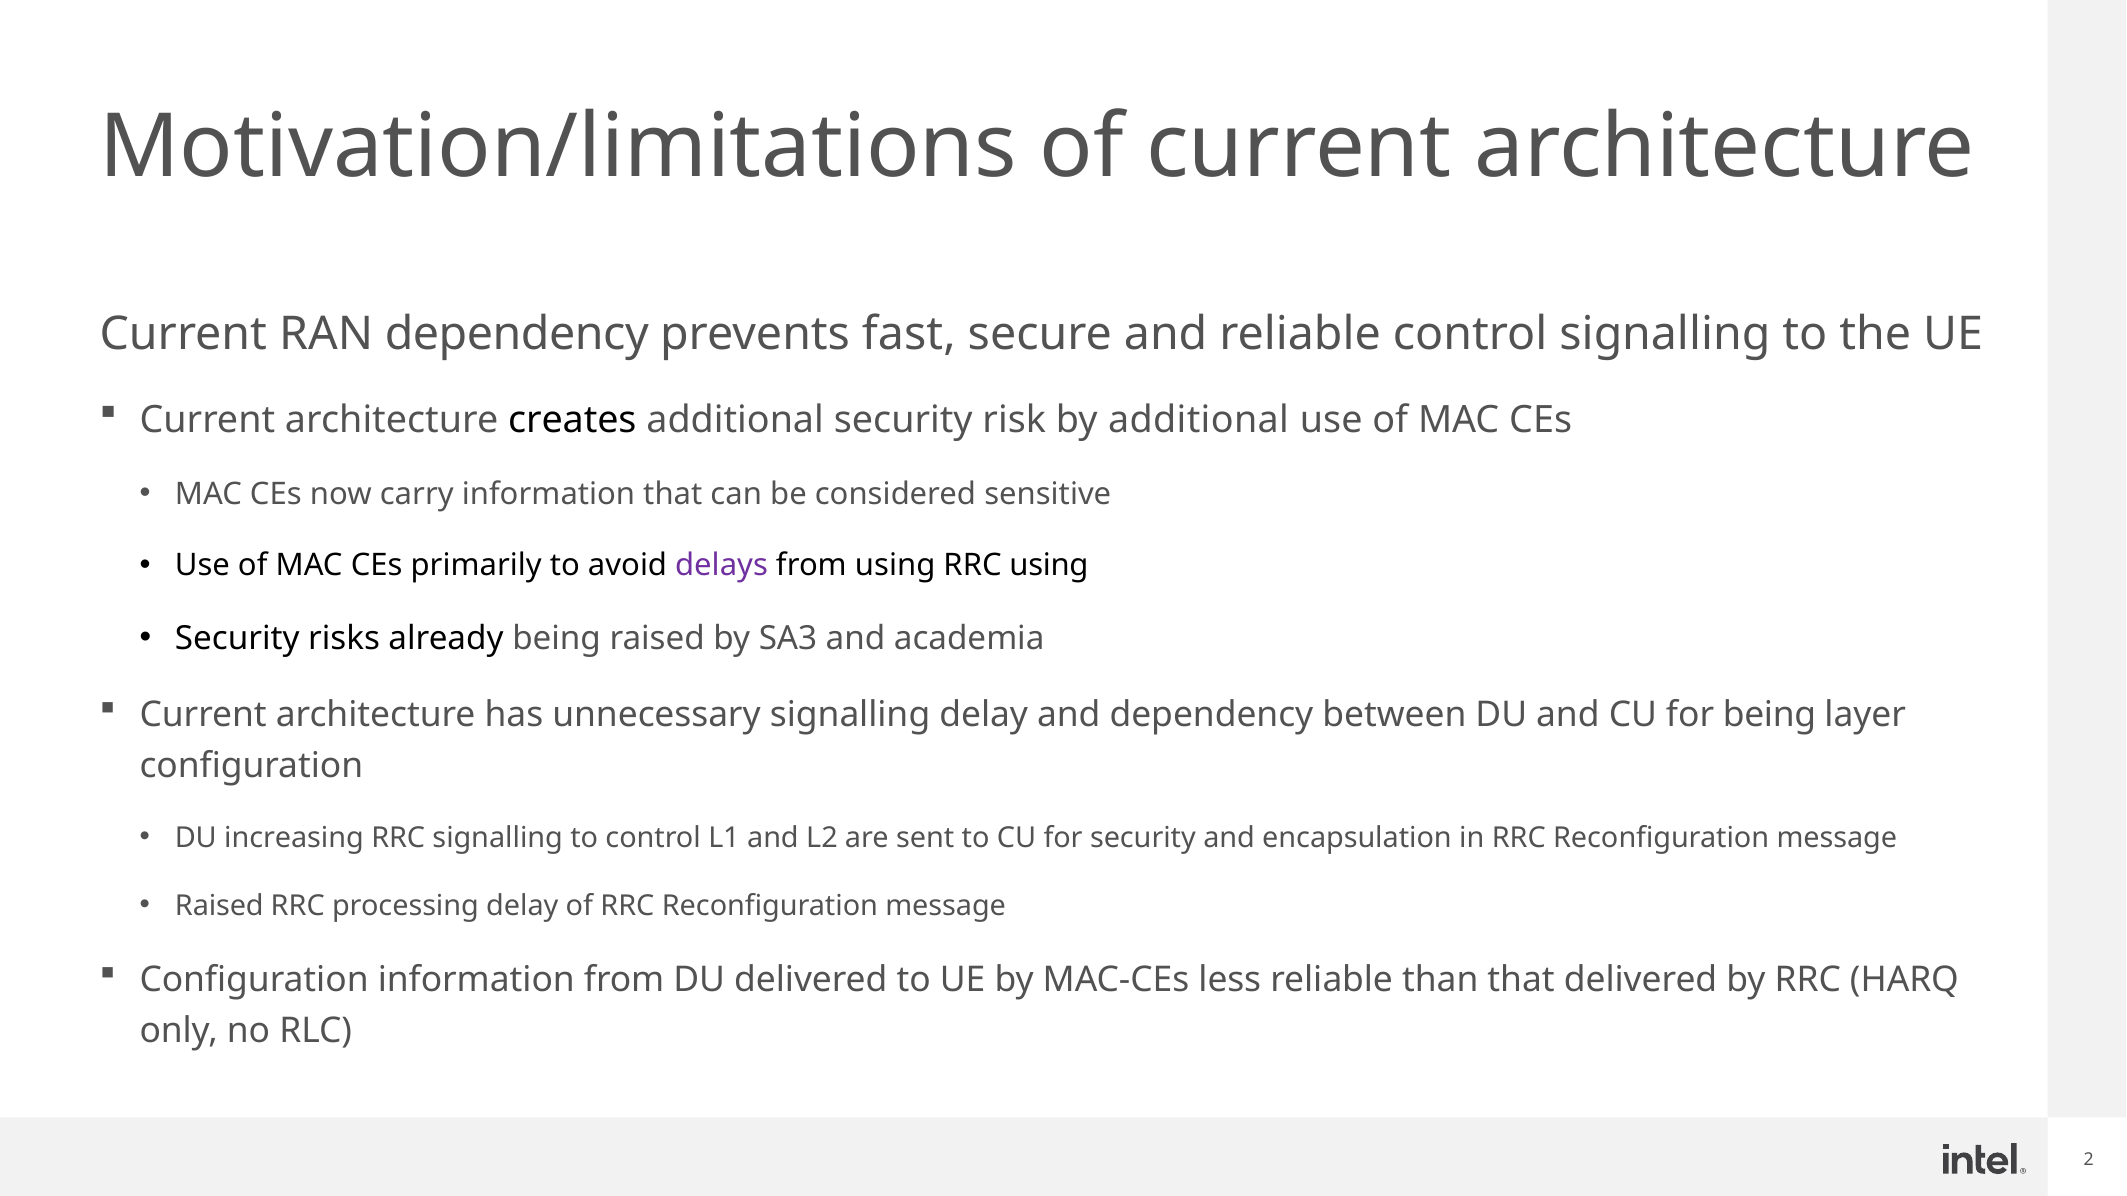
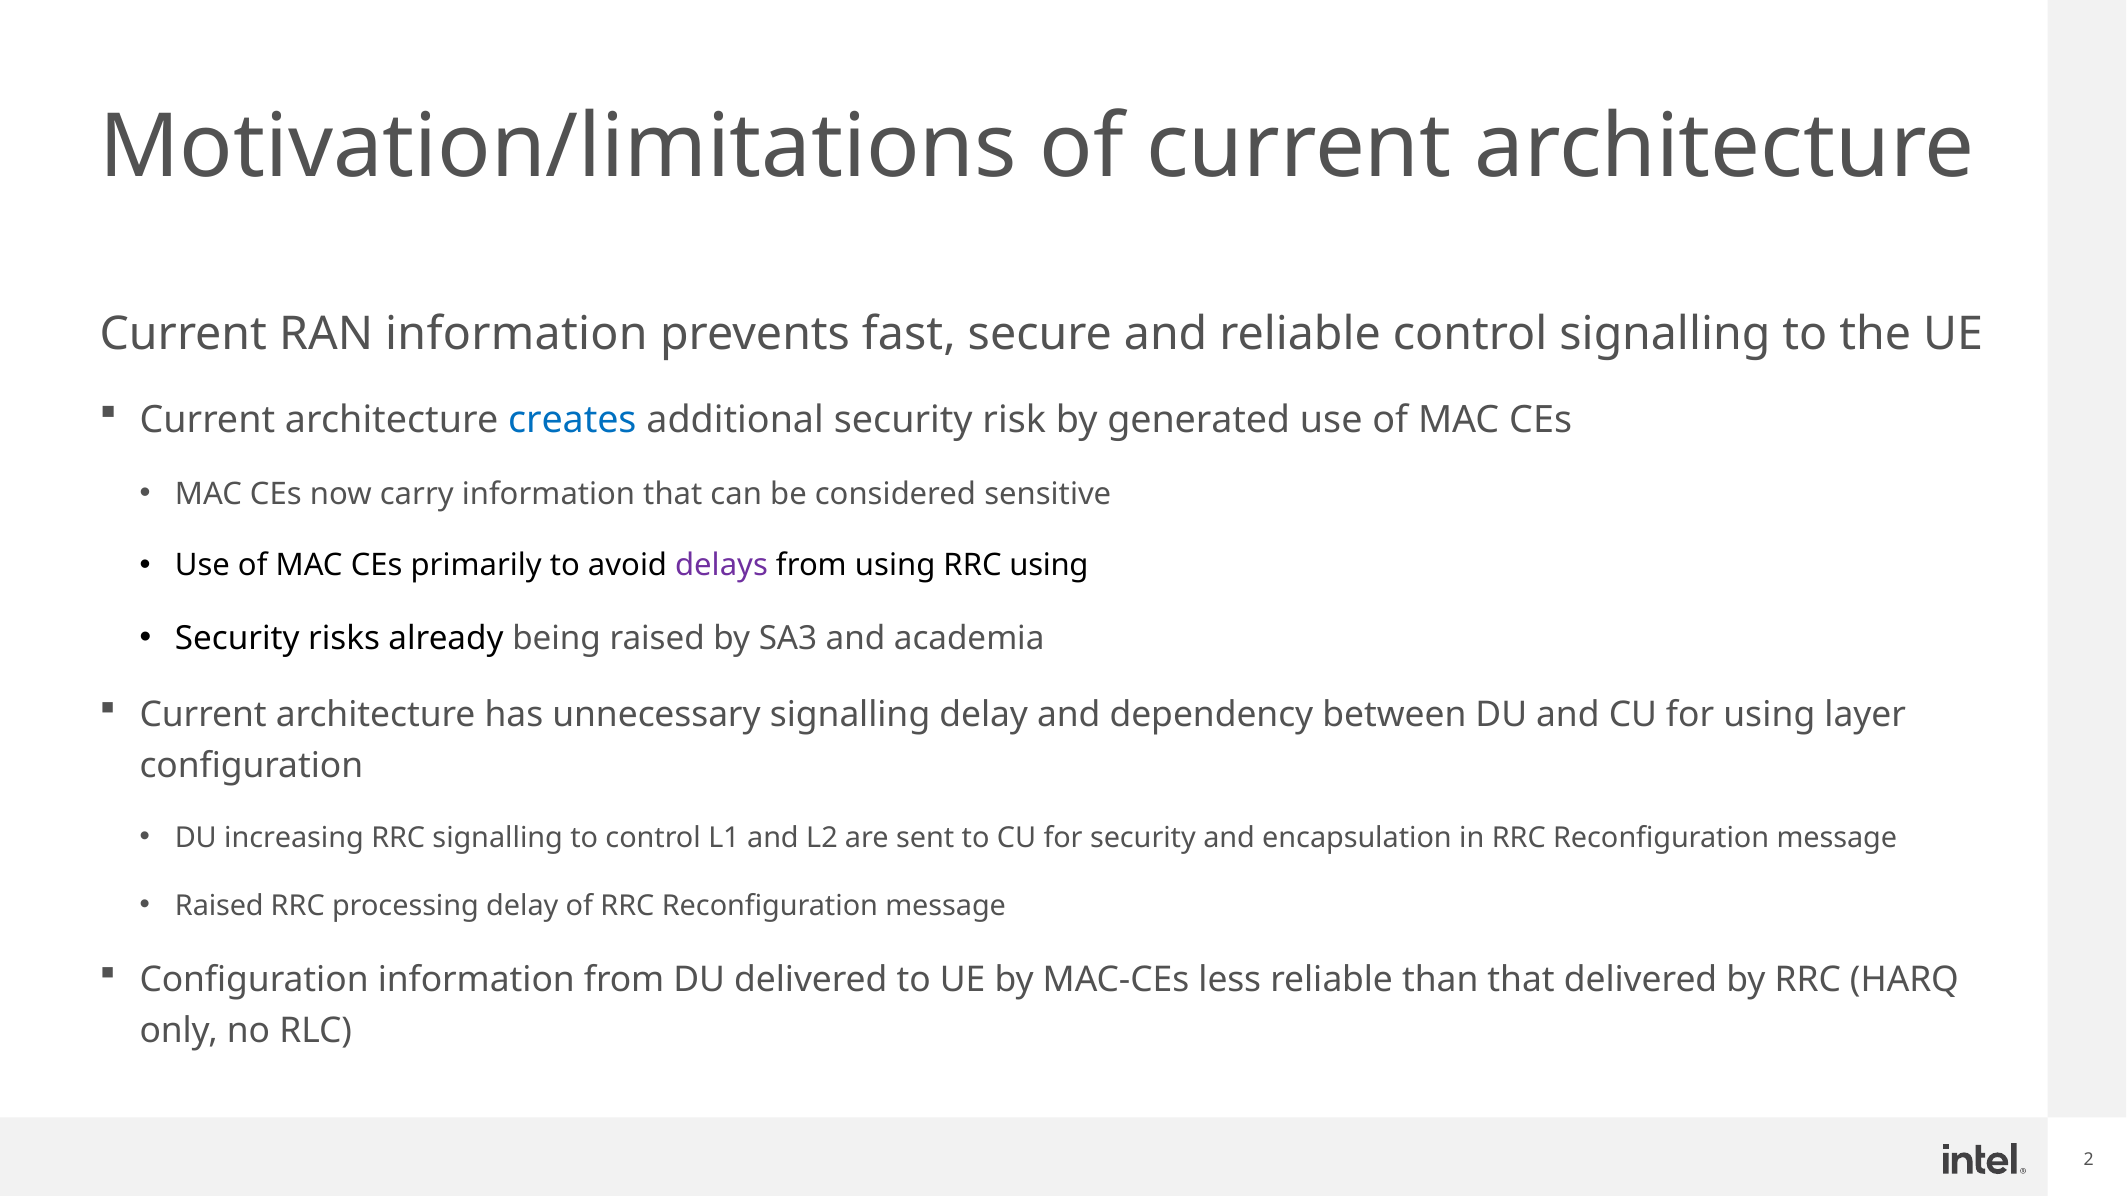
RAN dependency: dependency -> information (516, 334)
creates colour: black -> blue (572, 420)
by additional: additional -> generated (1199, 420)
for being: being -> using (1769, 715)
